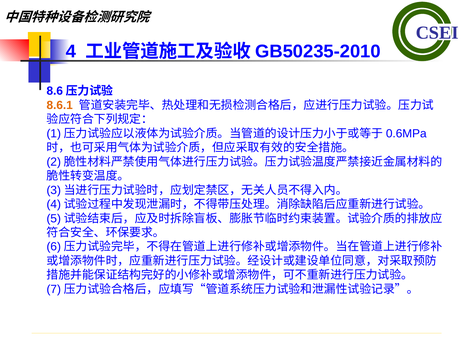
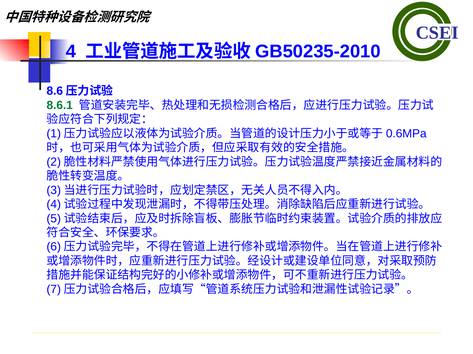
8.6.1 colour: orange -> green (60, 105)
